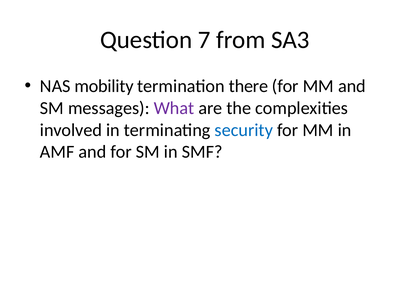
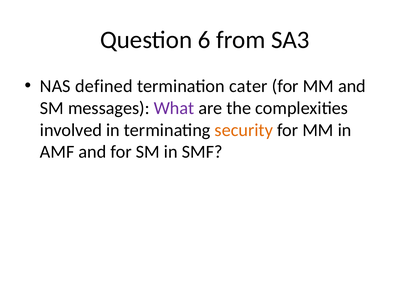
7: 7 -> 6 (204, 40)
mobility: mobility -> defined (104, 86)
there: there -> cater (248, 86)
security colour: blue -> orange (244, 130)
